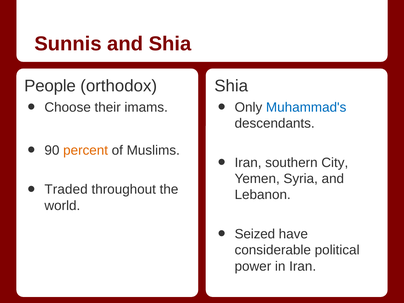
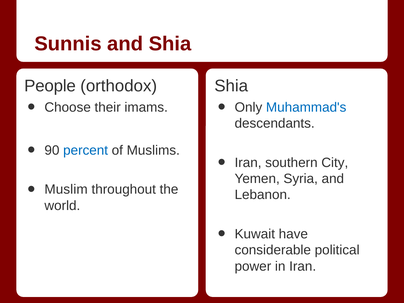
percent colour: orange -> blue (86, 150)
Traded: Traded -> Muslim (66, 190)
Seized: Seized -> Kuwait (255, 234)
